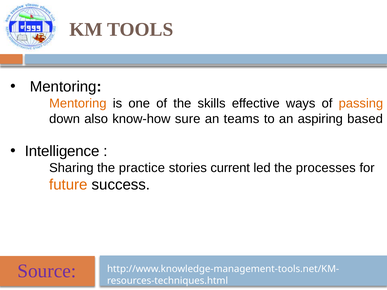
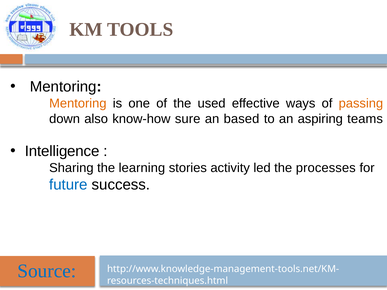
skills: skills -> used (212, 103)
teams: teams -> based (241, 119)
based: based -> teams (365, 119)
practice: practice -> learning (142, 168)
current: current -> activity (230, 168)
future colour: orange -> blue (68, 185)
Source colour: purple -> blue (47, 271)
